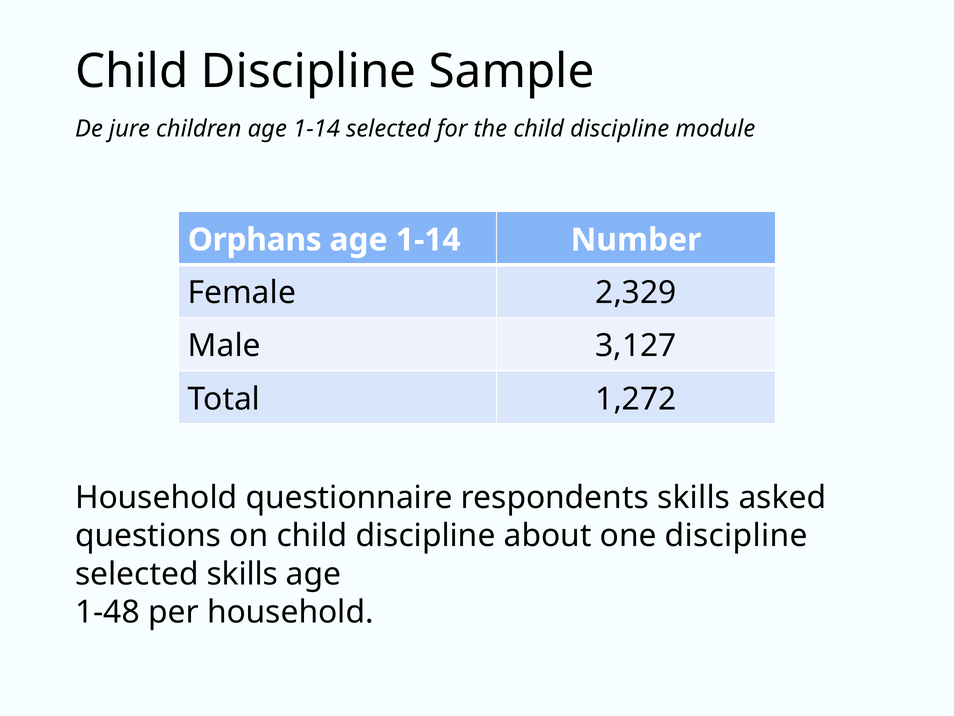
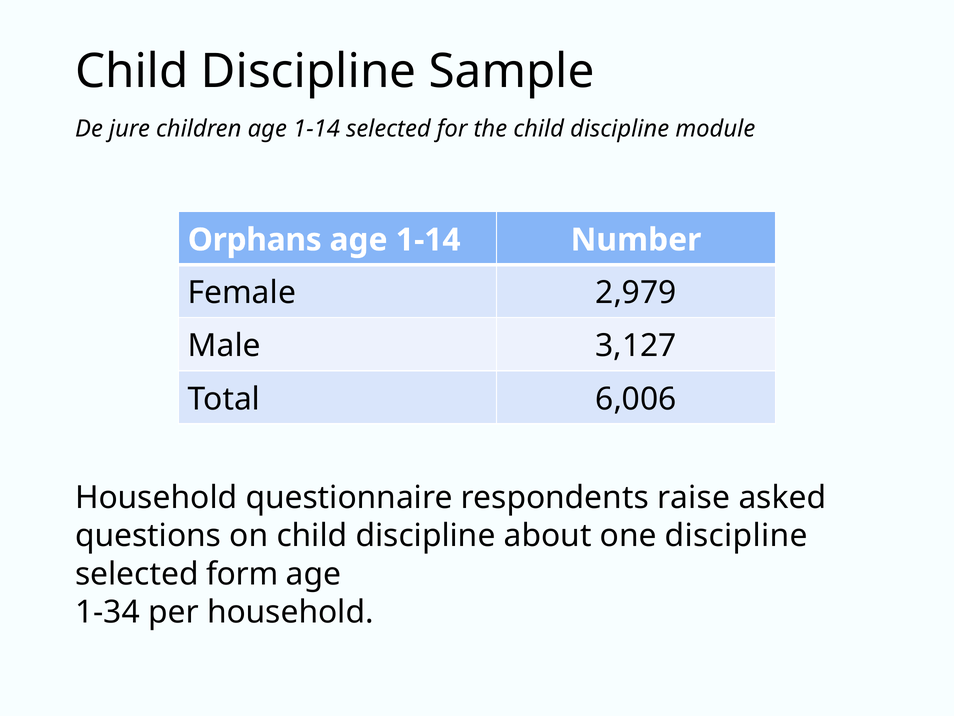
2,329: 2,329 -> 2,979 (636, 293)
1,272: 1,272 -> 6,006 (636, 399)
respondents skills: skills -> raise (694, 497)
selected skills: skills -> form (242, 574)
1-48: 1-48 -> 1-34 (107, 612)
